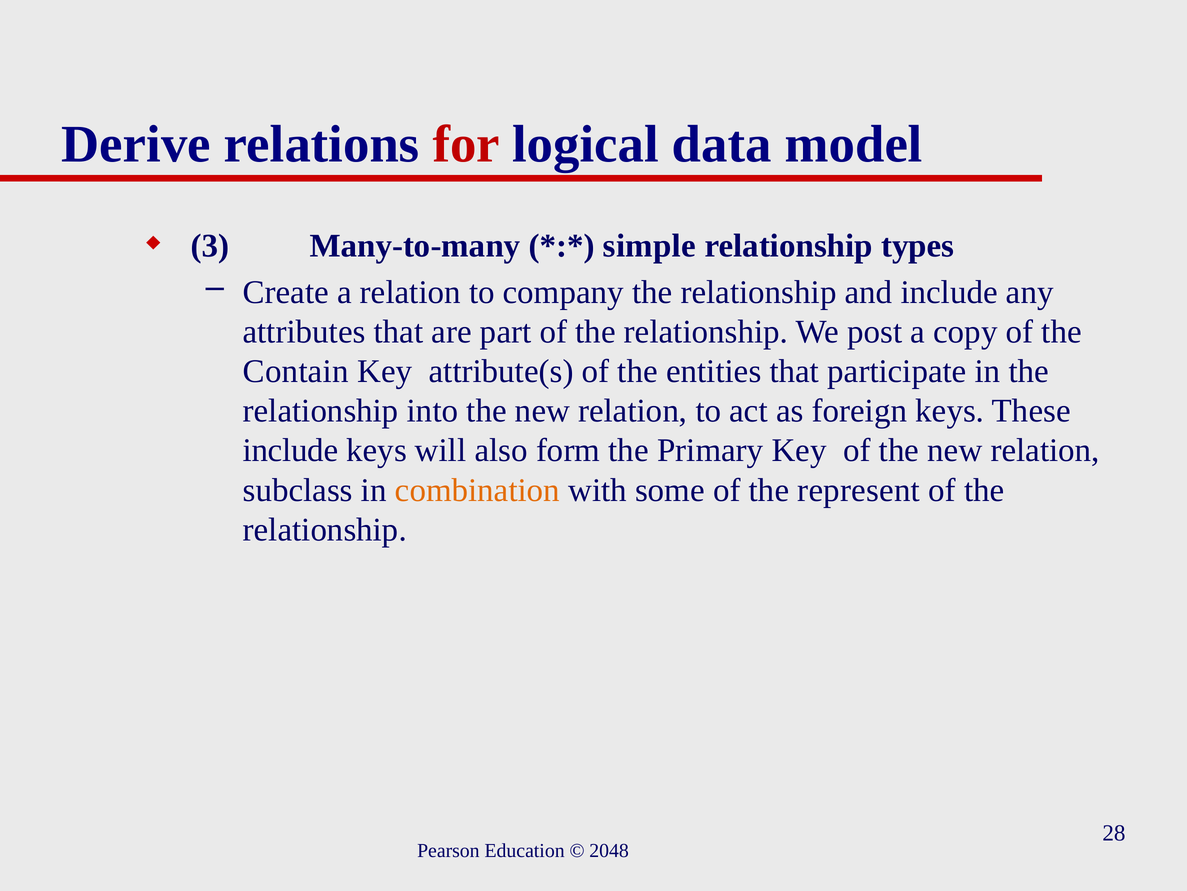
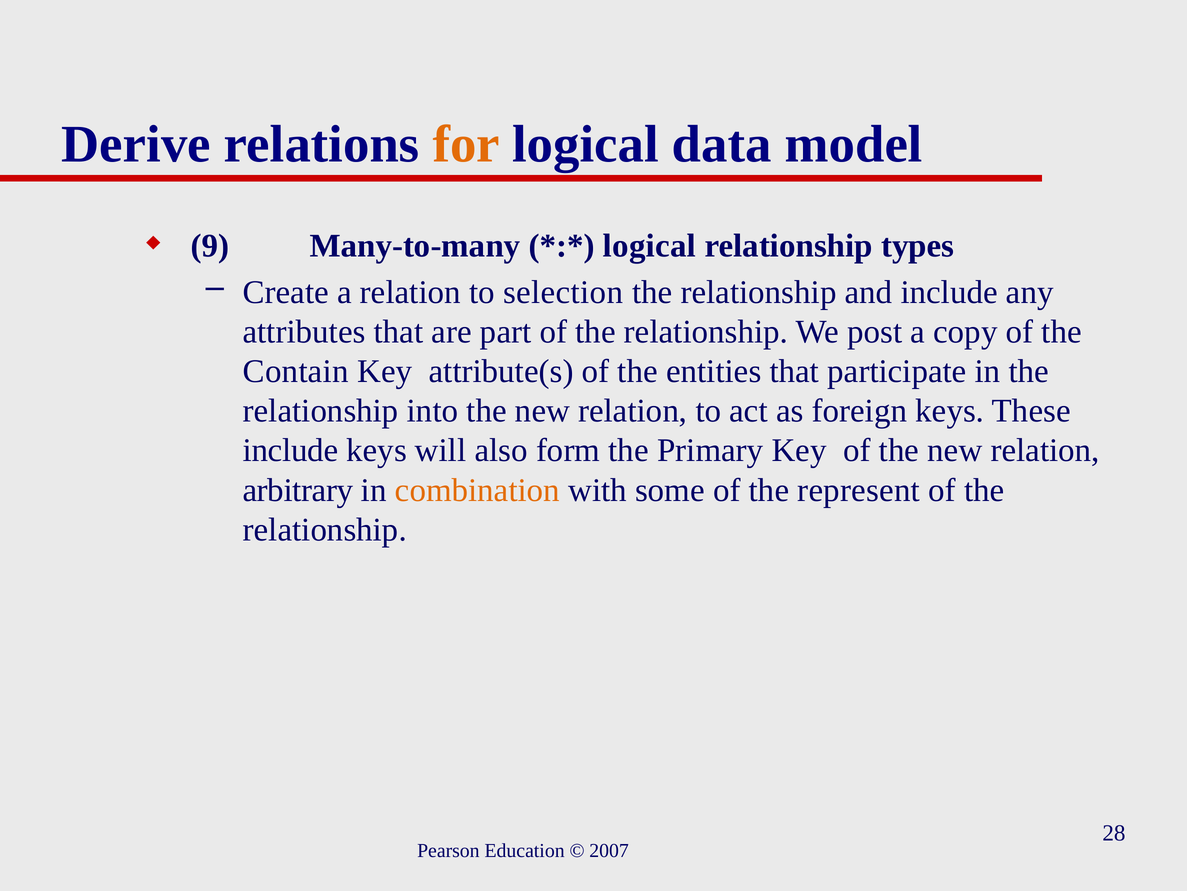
for colour: red -> orange (466, 144)
3: 3 -> 9 (210, 246)
simple: simple -> logical (649, 246)
company: company -> selection (563, 292)
subclass: subclass -> arbitrary (298, 490)
2048: 2048 -> 2007 (609, 850)
